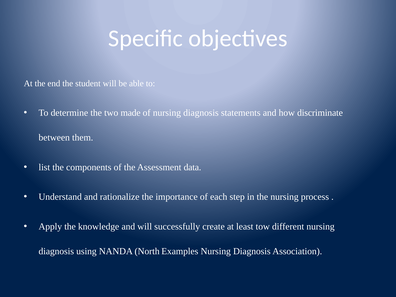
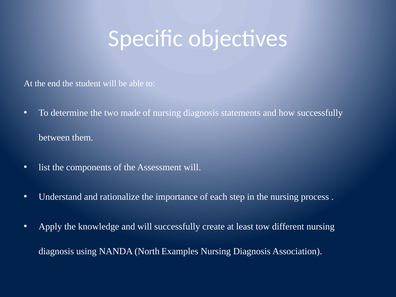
how discriminate: discriminate -> successfully (320, 113)
Assessment data: data -> will (192, 167)
